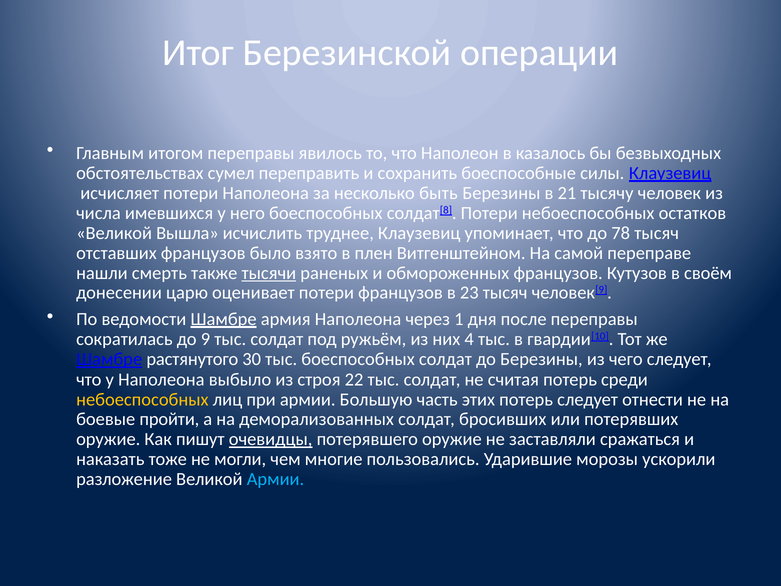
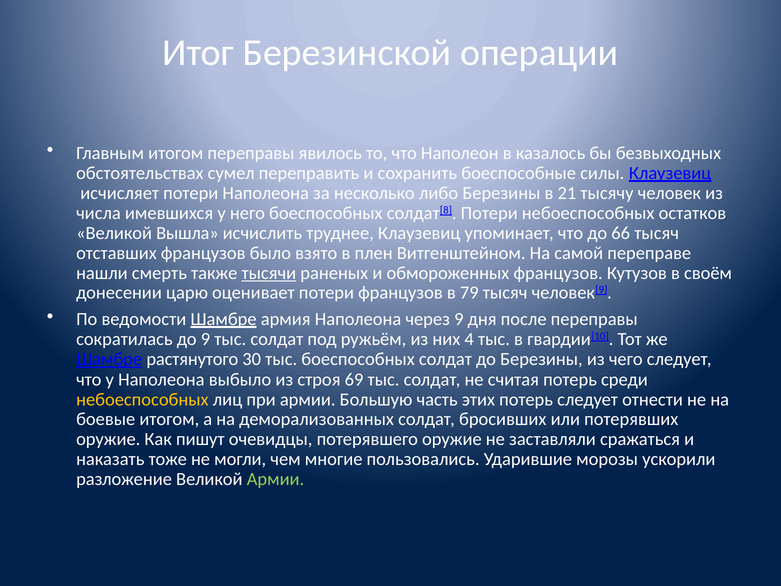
быть: быть -> либо (439, 193)
78: 78 -> 66 (621, 233)
23: 23 -> 79 (469, 293)
через 1: 1 -> 9 (459, 319)
22: 22 -> 69 (354, 379)
боевые пройти: пройти -> итогом (169, 419)
очевидцы underline: present -> none (271, 439)
Армии colour: light blue -> light green (275, 479)
